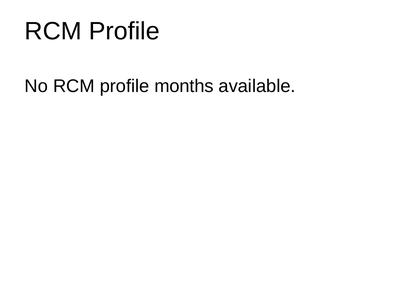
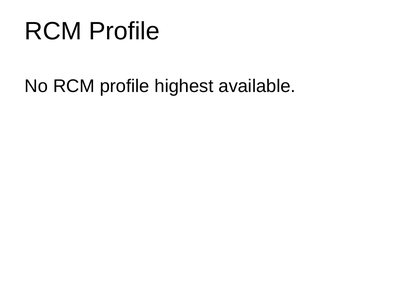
months: months -> highest (184, 86)
